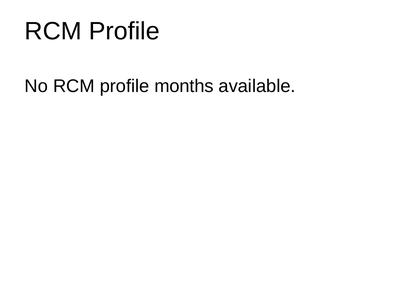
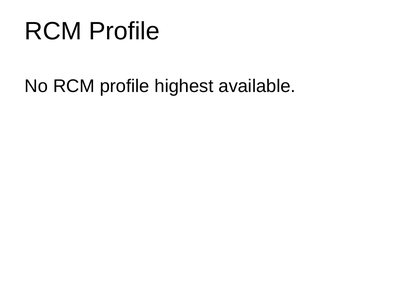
months: months -> highest (184, 86)
